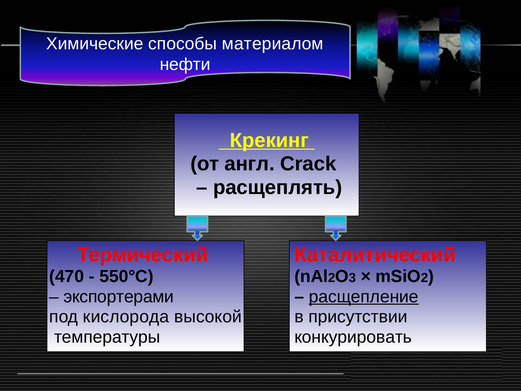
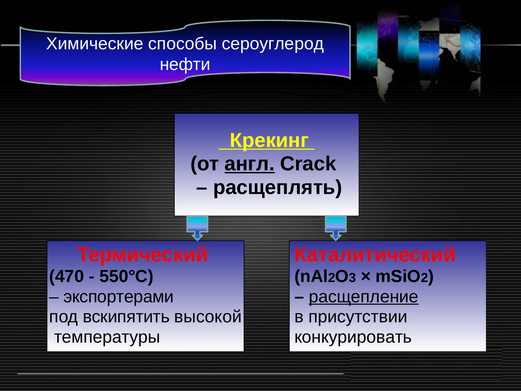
материалом: материалом -> сероуглерод (273, 44)
англ underline: none -> present (250, 164)
кислорода: кислорода -> вскипятить (126, 317)
